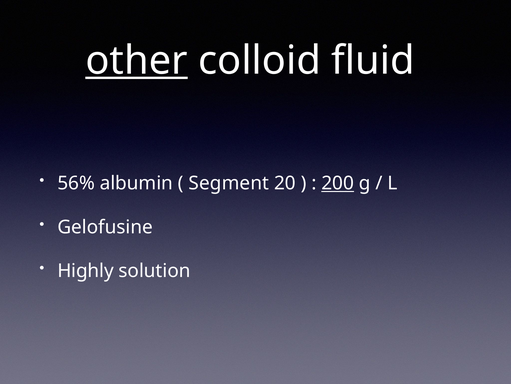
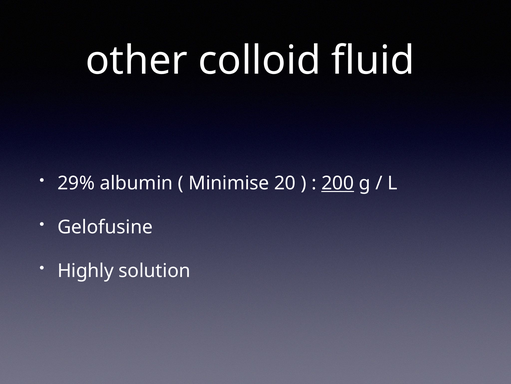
other underline: present -> none (137, 60)
56%: 56% -> 29% (76, 183)
Segment: Segment -> Minimise (229, 183)
